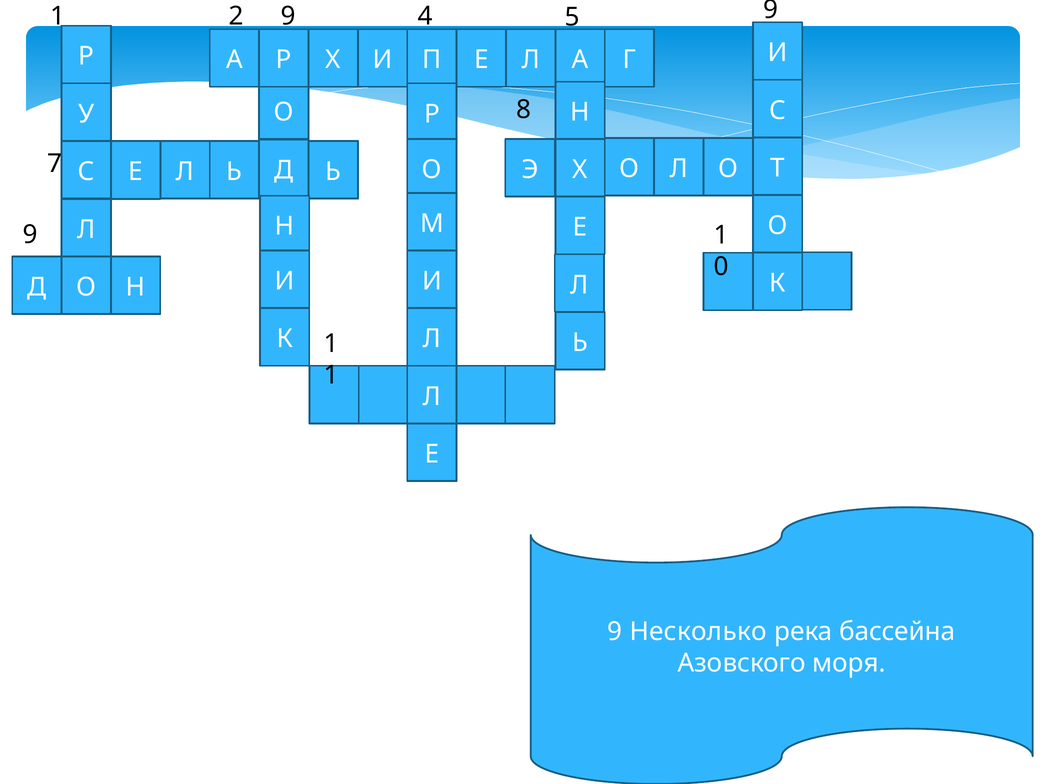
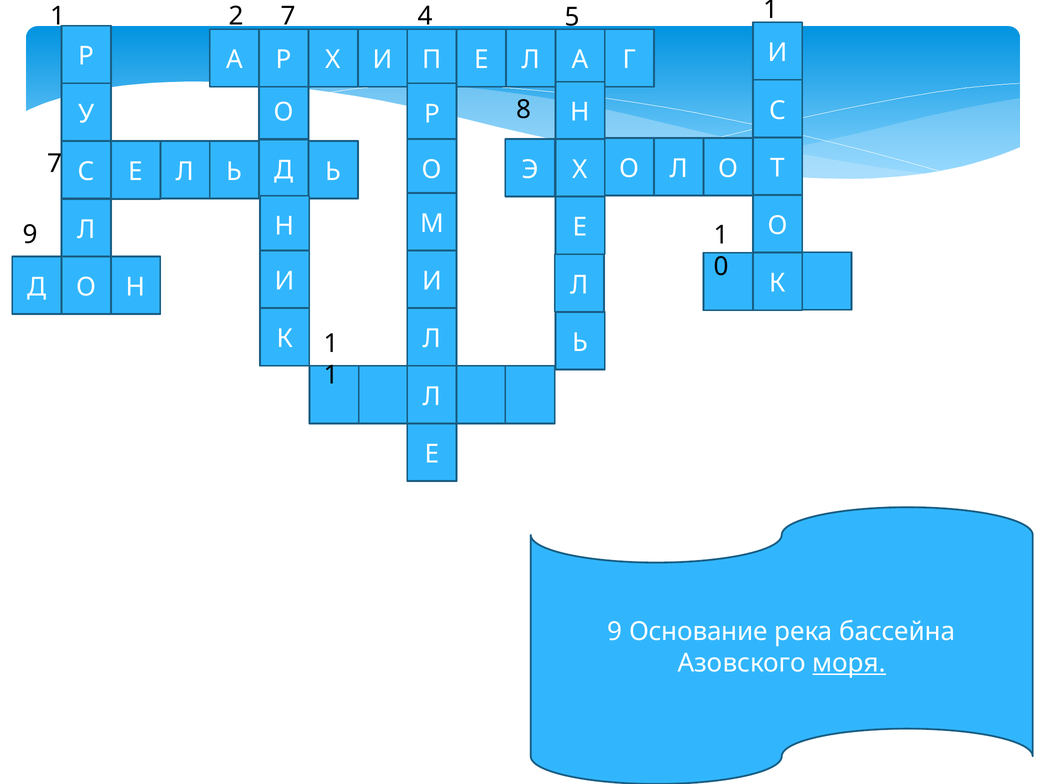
2 9: 9 -> 7 (288, 16)
5 9: 9 -> 1 (771, 10)
Несколько: Несколько -> Основание (698, 632)
моря underline: none -> present (849, 663)
